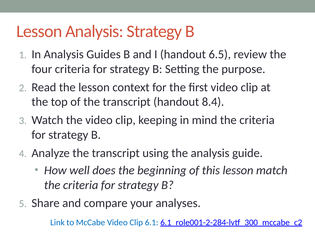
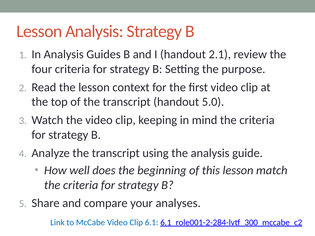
6.5: 6.5 -> 2.1 (220, 54)
8.4: 8.4 -> 5.0 (213, 102)
